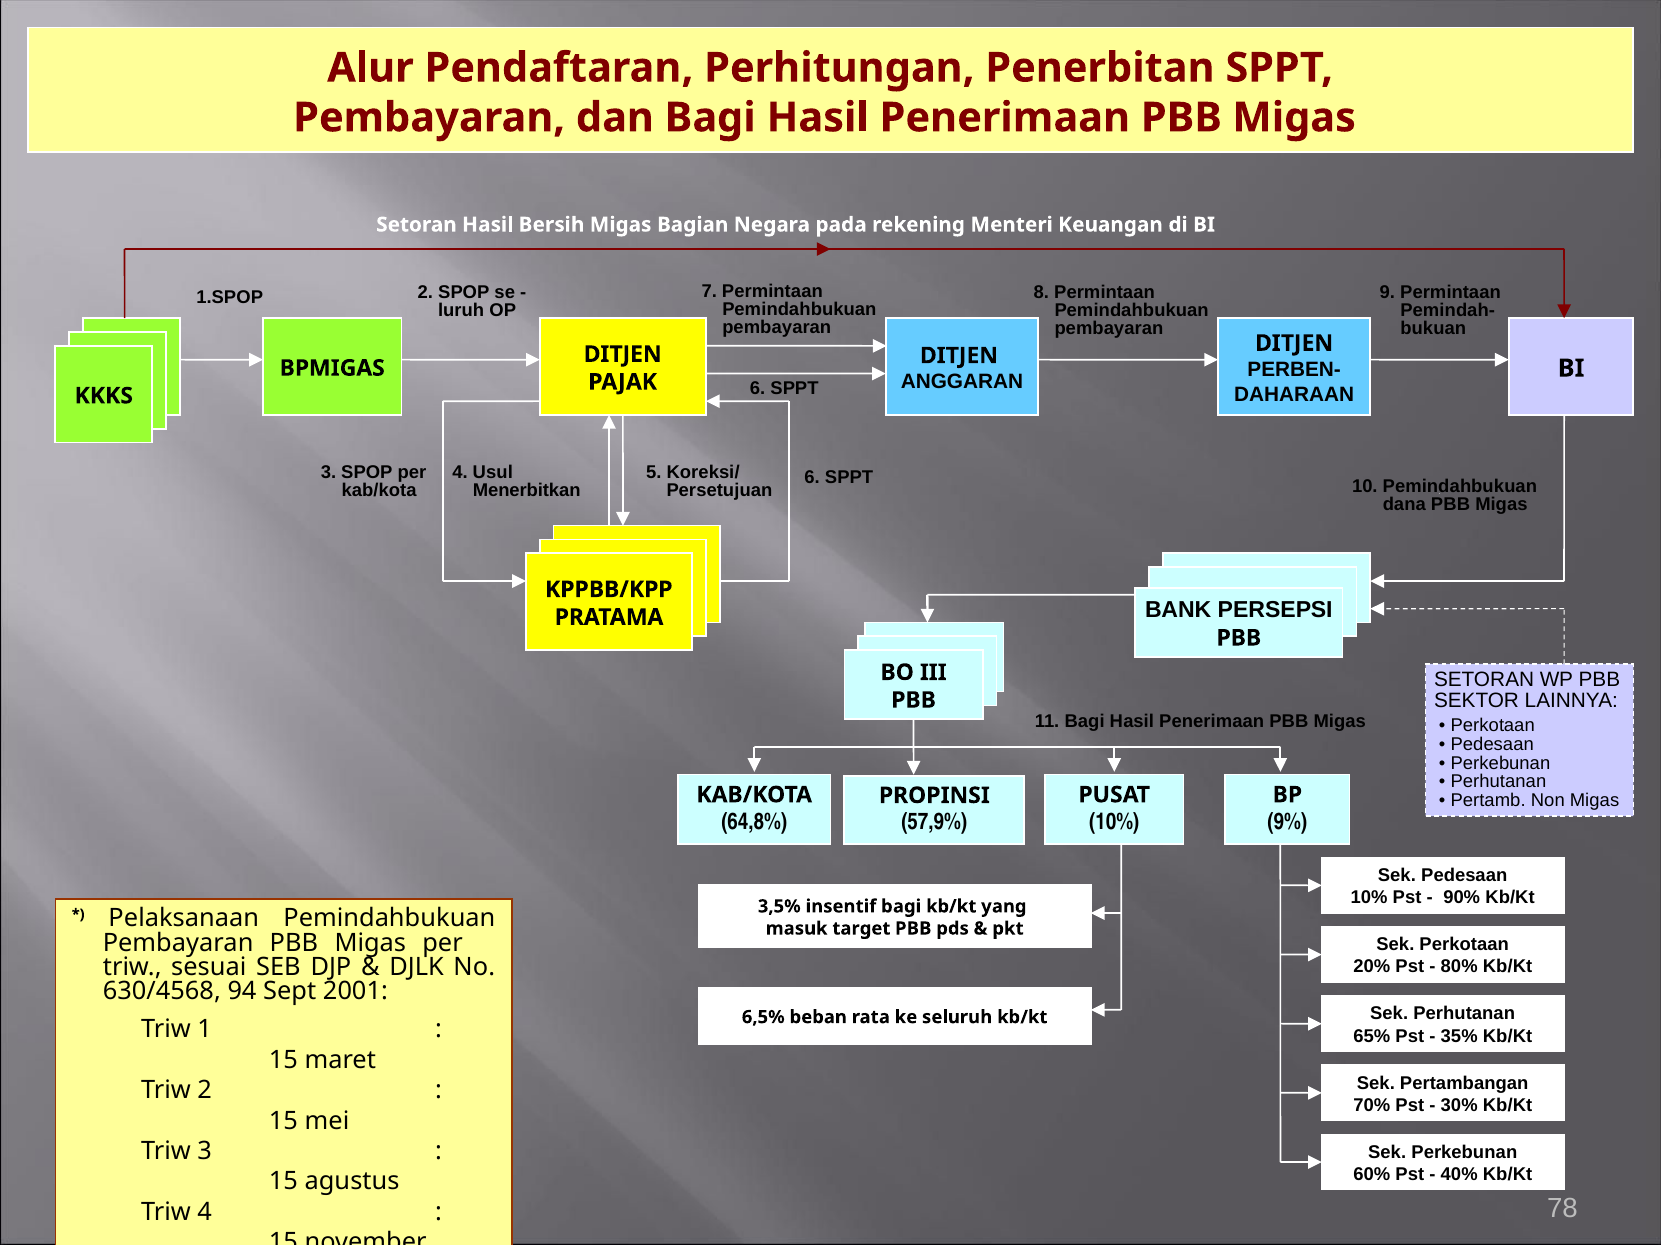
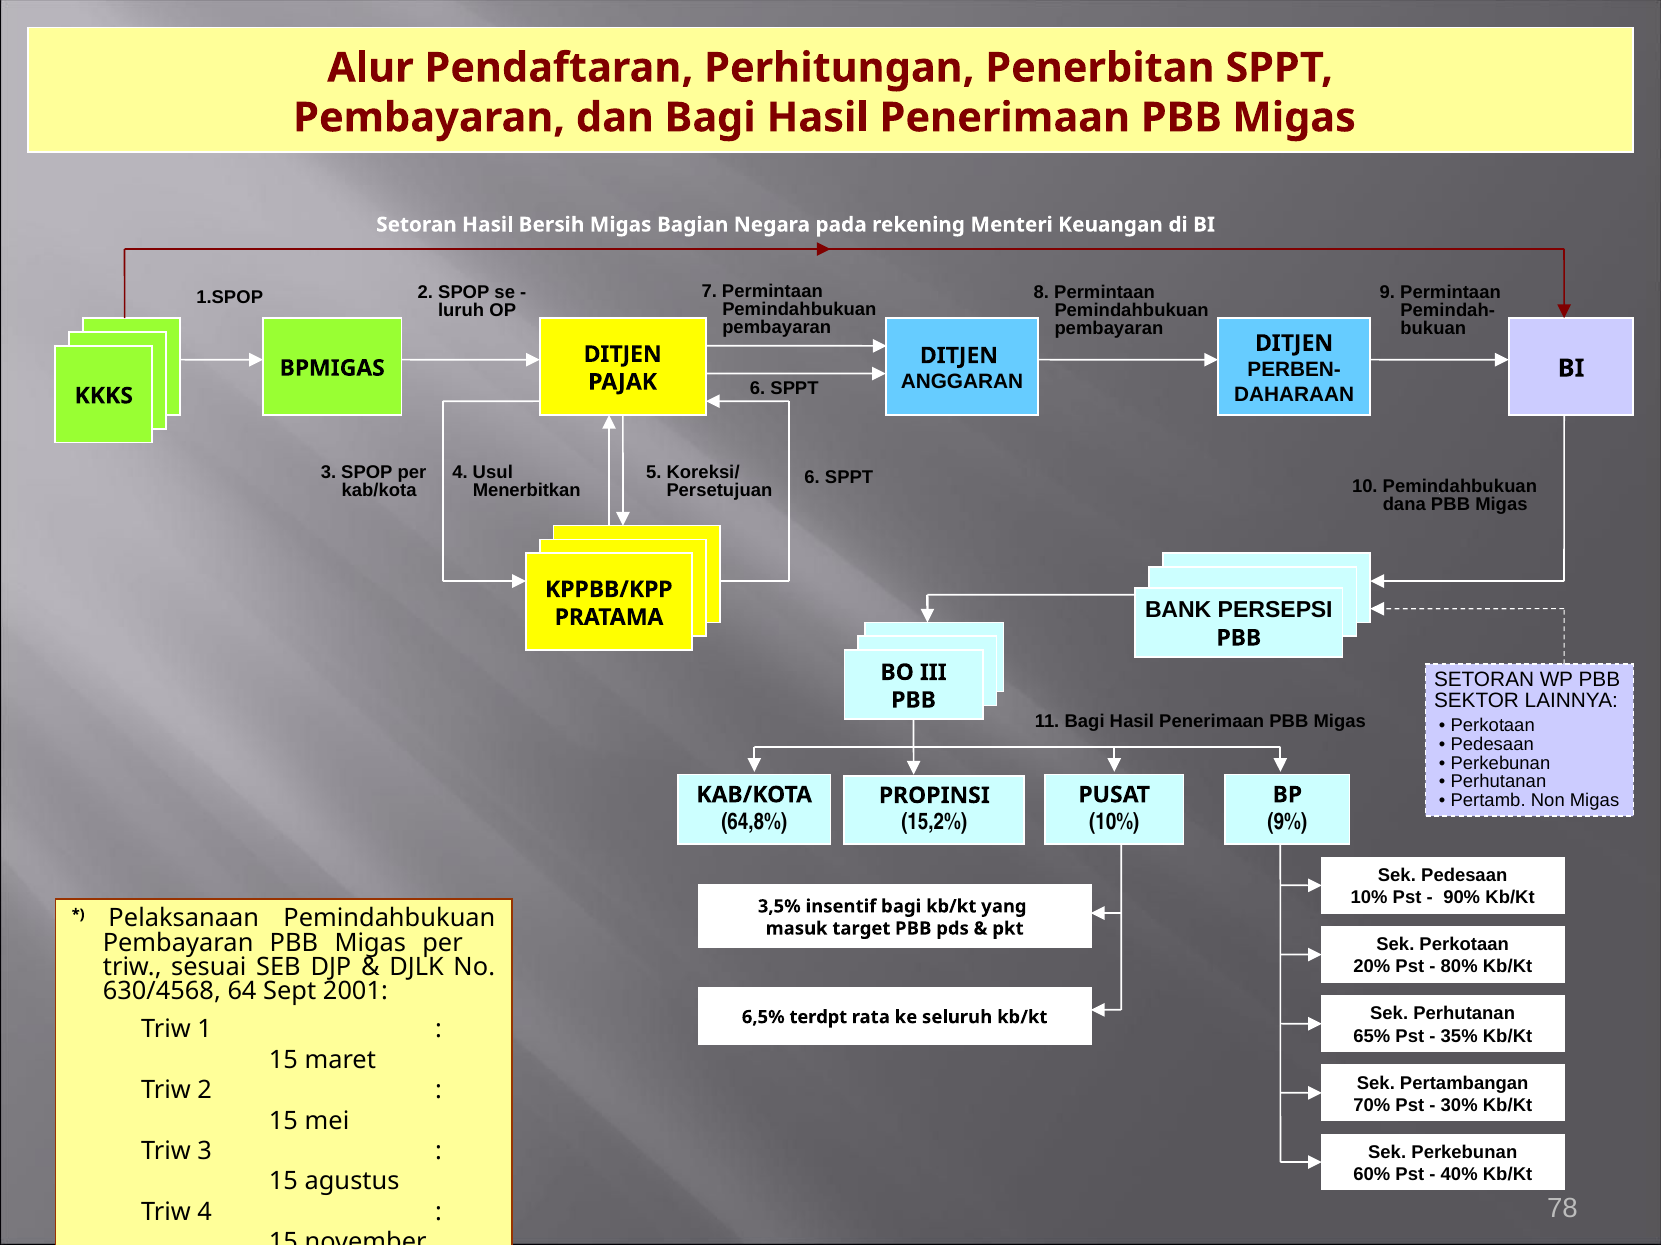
57,9%: 57,9% -> 15,2% (934, 823)
94: 94 -> 64 (242, 992)
beban: beban -> terdpt (818, 1018)
